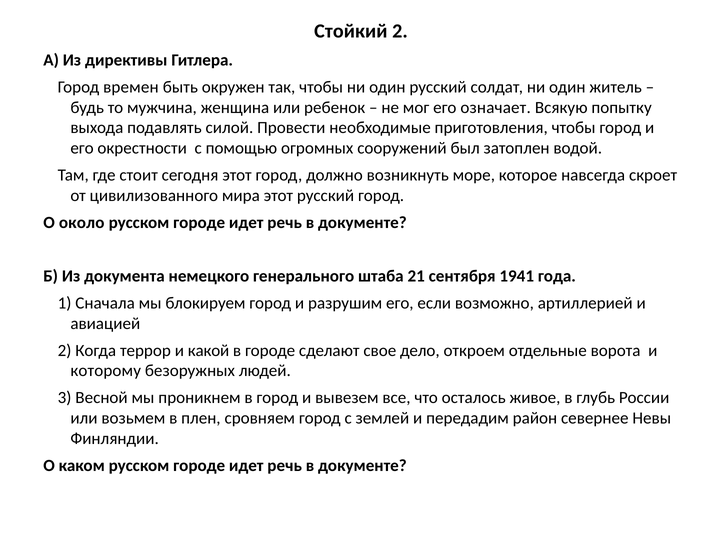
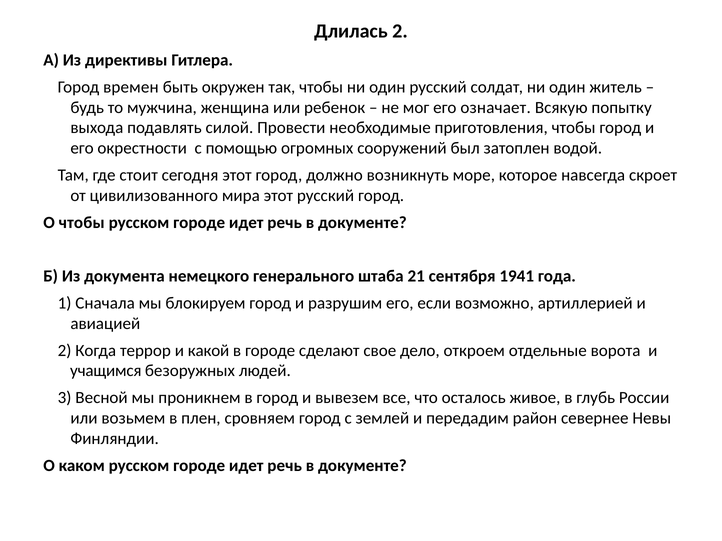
Стойкий: Стойкий -> Длилась (351, 31)
О около: около -> чтобы (82, 223)
которому: которому -> учащимся (106, 371)
